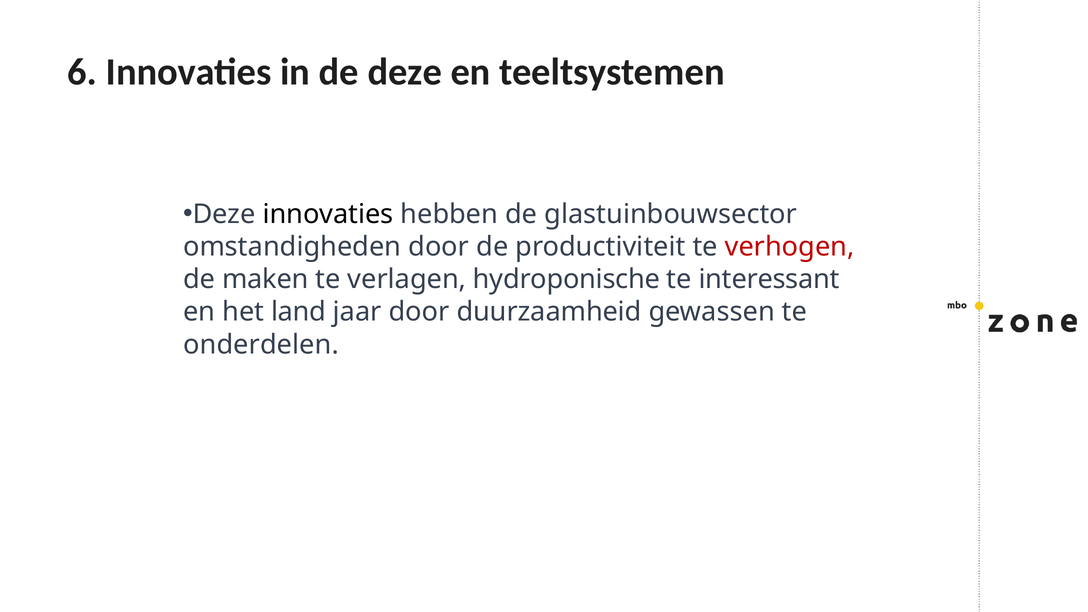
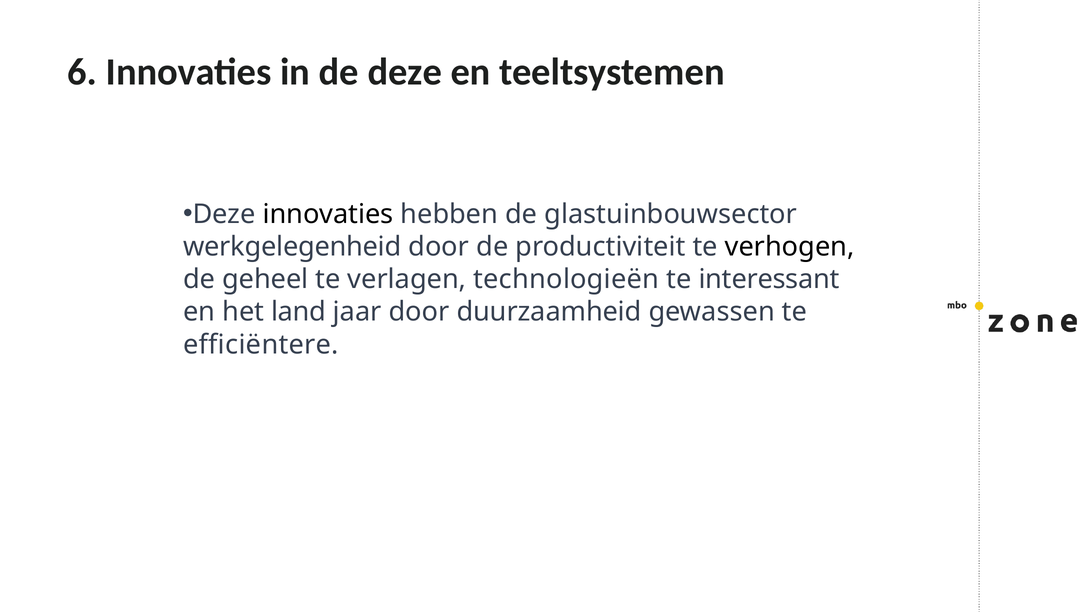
omstandigheden: omstandigheden -> werkgelegenheid (292, 247)
verhogen colour: red -> black (790, 247)
maken: maken -> geheel (265, 279)
hydroponische: hydroponische -> technologieën (566, 279)
onderdelen: onderdelen -> efficiëntere (261, 345)
